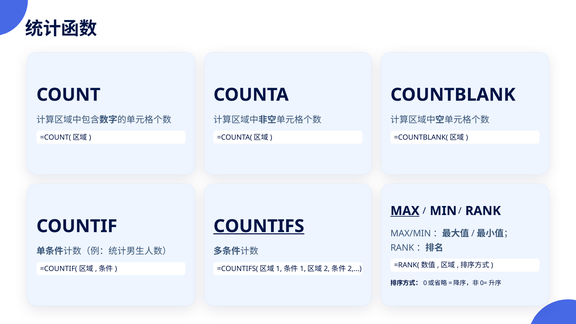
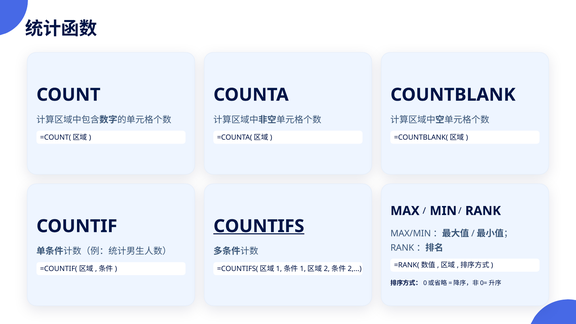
MAX underline: present -> none (405, 211)
